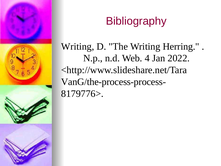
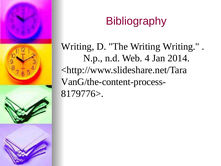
Writing Herring: Herring -> Writing (181, 46)
2022: 2022 -> 2014 (179, 58)
VanG/the-process-process-: VanG/the-process-process- -> VanG/the-content-process- (114, 82)
